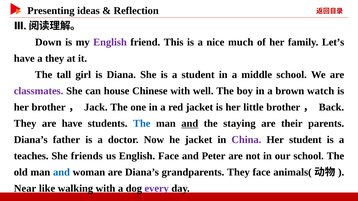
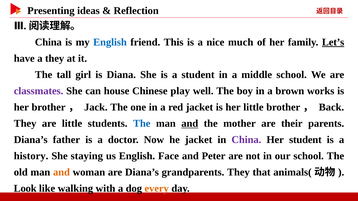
Down: Down -> China (48, 42)
English colour: purple -> blue (110, 42)
Let’s underline: none -> present (333, 42)
Chinese with: with -> play (180, 91)
watch: watch -> works (321, 91)
are have: have -> little (72, 124)
staying: staying -> mother (239, 124)
teaches: teaches -> history (31, 156)
friends: friends -> staying (87, 156)
and colour: blue -> orange (61, 173)
They face: face -> that (262, 173)
Near: Near -> Look (25, 189)
every colour: purple -> orange (157, 189)
